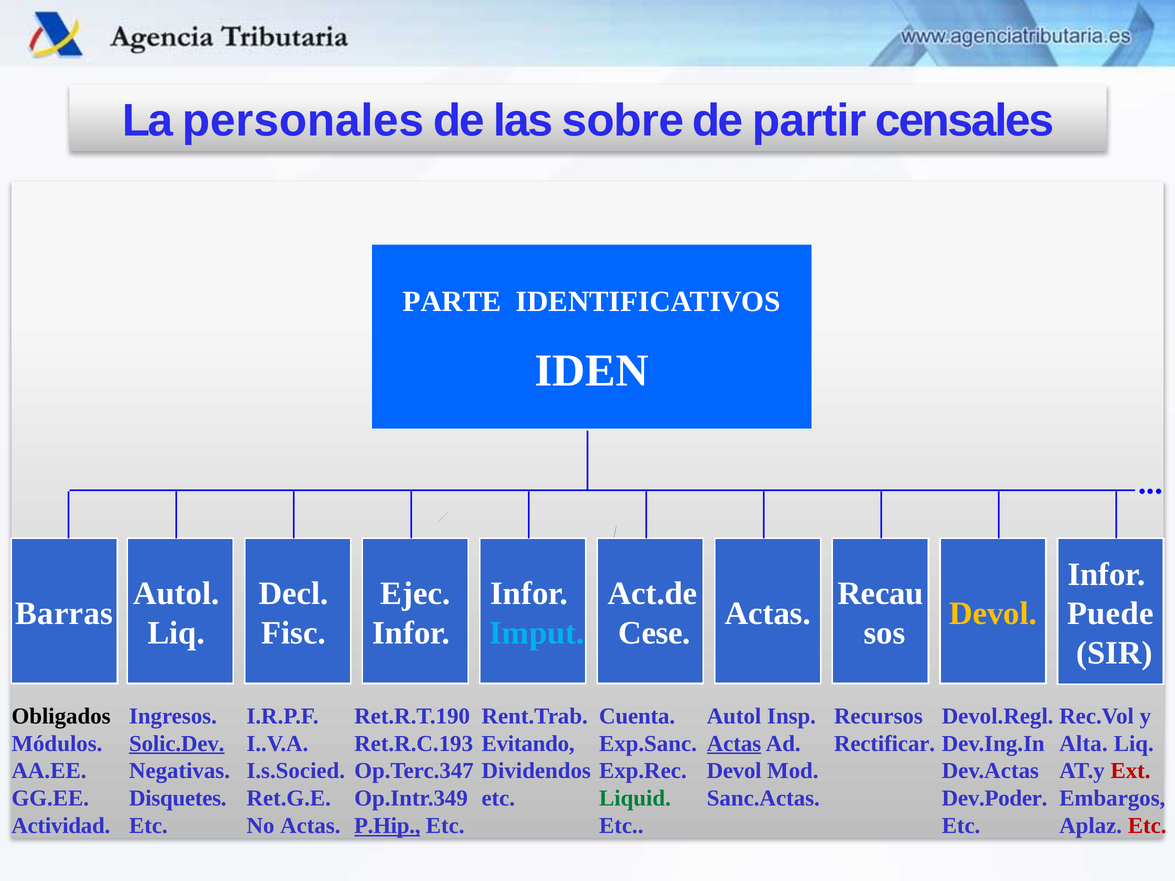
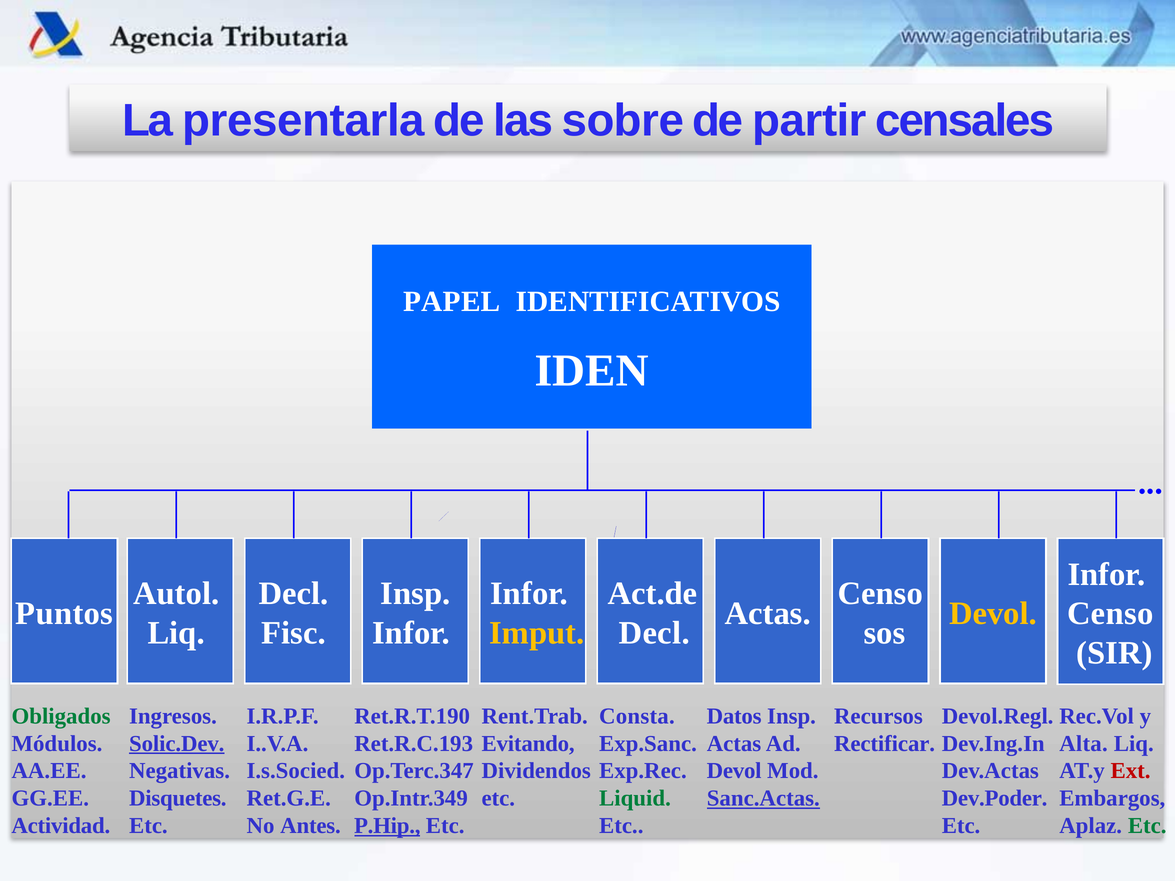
personales: personales -> presentarla (303, 121)
PARTE: PARTE -> PAPEL (452, 302)
Ejec: Ejec -> Insp (415, 594)
Recau: Recau -> Censo (880, 594)
Barras: Barras -> Puntos (64, 613)
Puede: Puede -> Censo (1110, 614)
Imput colour: light blue -> yellow (537, 633)
Cese: Cese -> Decl (654, 633)
Autol: Autol -> Datos (734, 716)
Obligados colour: black -> green (61, 716)
Cuenta: Cuenta -> Consta (637, 716)
Actas underline: present -> none (734, 744)
Sanc.Actas underline: none -> present (763, 799)
No Actas: Actas -> Antes (310, 826)
Etc colour: red -> green (1147, 826)
